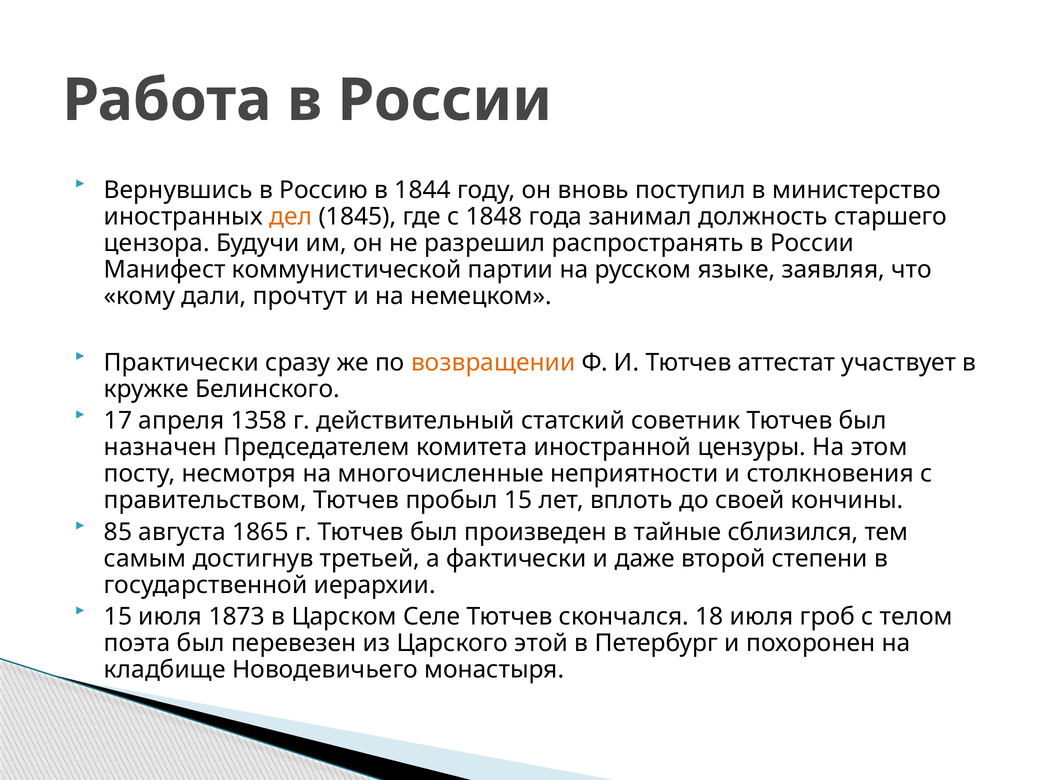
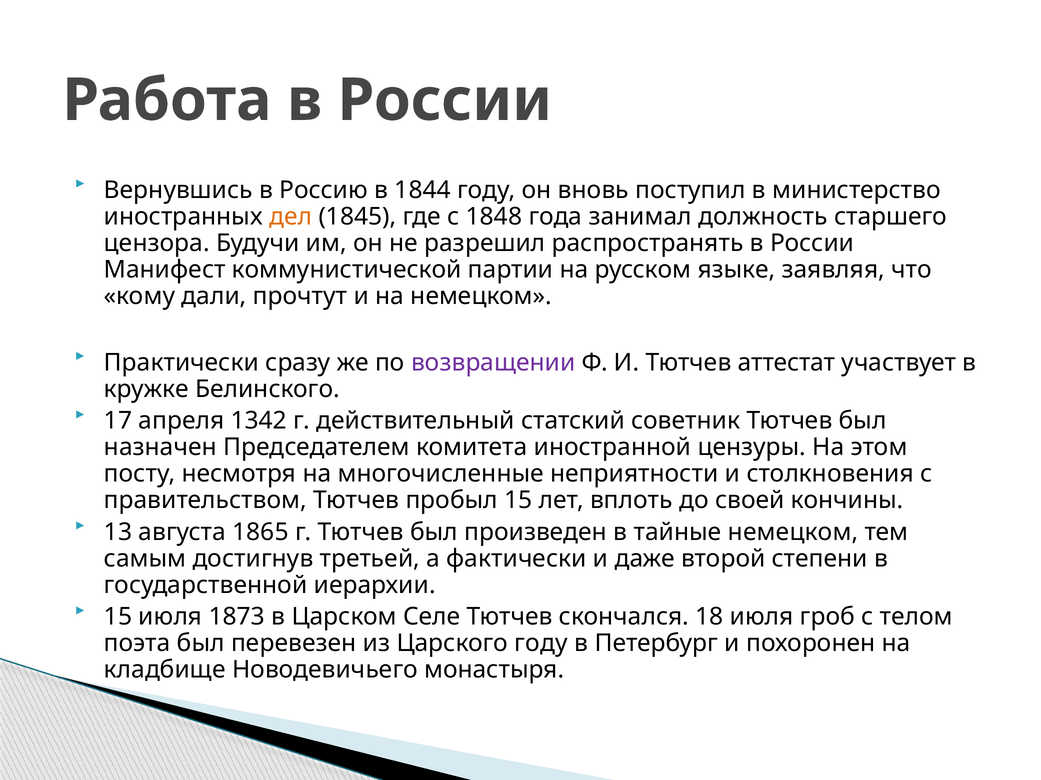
возвращении colour: orange -> purple (493, 363)
1358: 1358 -> 1342 (259, 421)
85: 85 -> 13 (118, 533)
тайные сблизился: сблизился -> немецком (793, 533)
Царского этой: этой -> году (541, 644)
